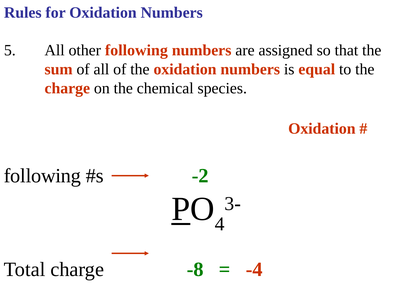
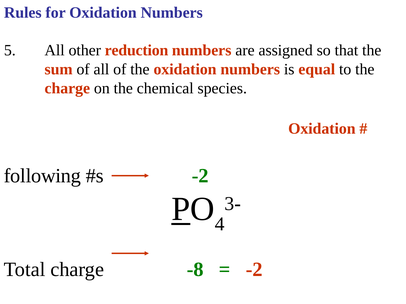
other following: following -> reduction (137, 50)
-4: -4 -> -2 (254, 270)
